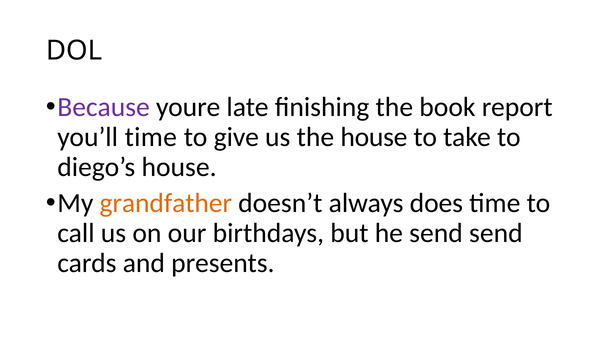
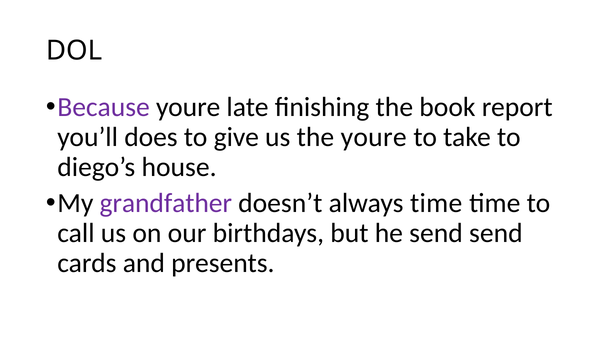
you’ll time: time -> does (151, 137)
the house: house -> youre (374, 137)
grandfather colour: orange -> purple (166, 203)
always does: does -> time (436, 203)
